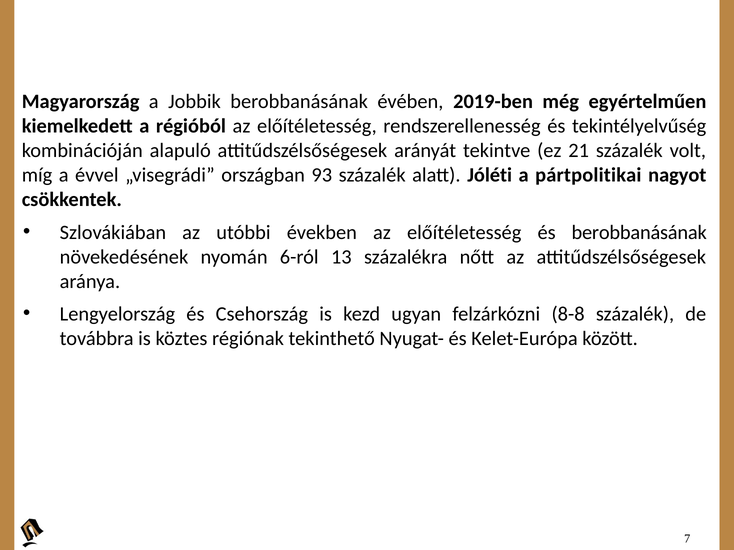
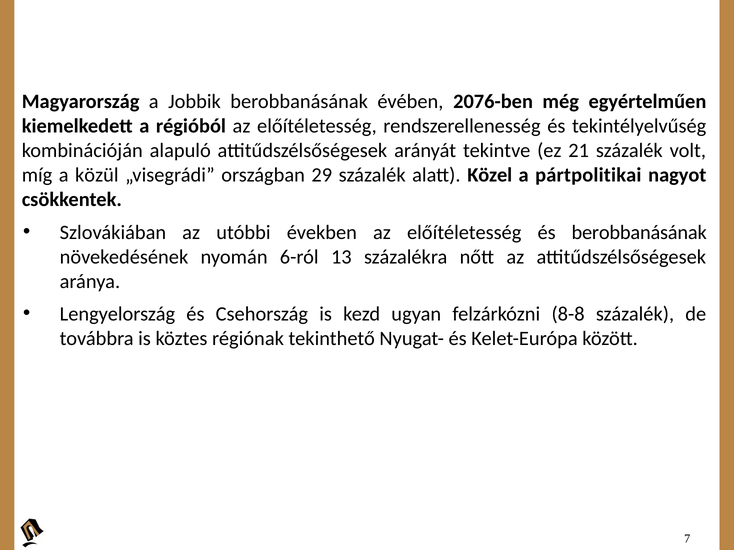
2019-ben: 2019-ben -> 2076-ben (493, 102)
évvel: évvel -> közül (97, 175)
93: 93 -> 29 (322, 175)
Jóléti: Jóléti -> Közel (490, 175)
